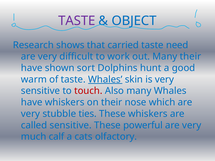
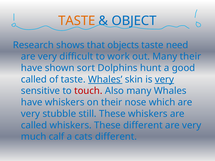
TASTE colour: purple -> orange (77, 21)
carried: carried -> objects (123, 45)
warm: warm -> called (34, 80)
very underline: none -> present (164, 80)
ties: ties -> still (88, 114)
called sensitive: sensitive -> whiskers (71, 125)
These powerful: powerful -> different (143, 125)
cats olfactory: olfactory -> different (116, 137)
